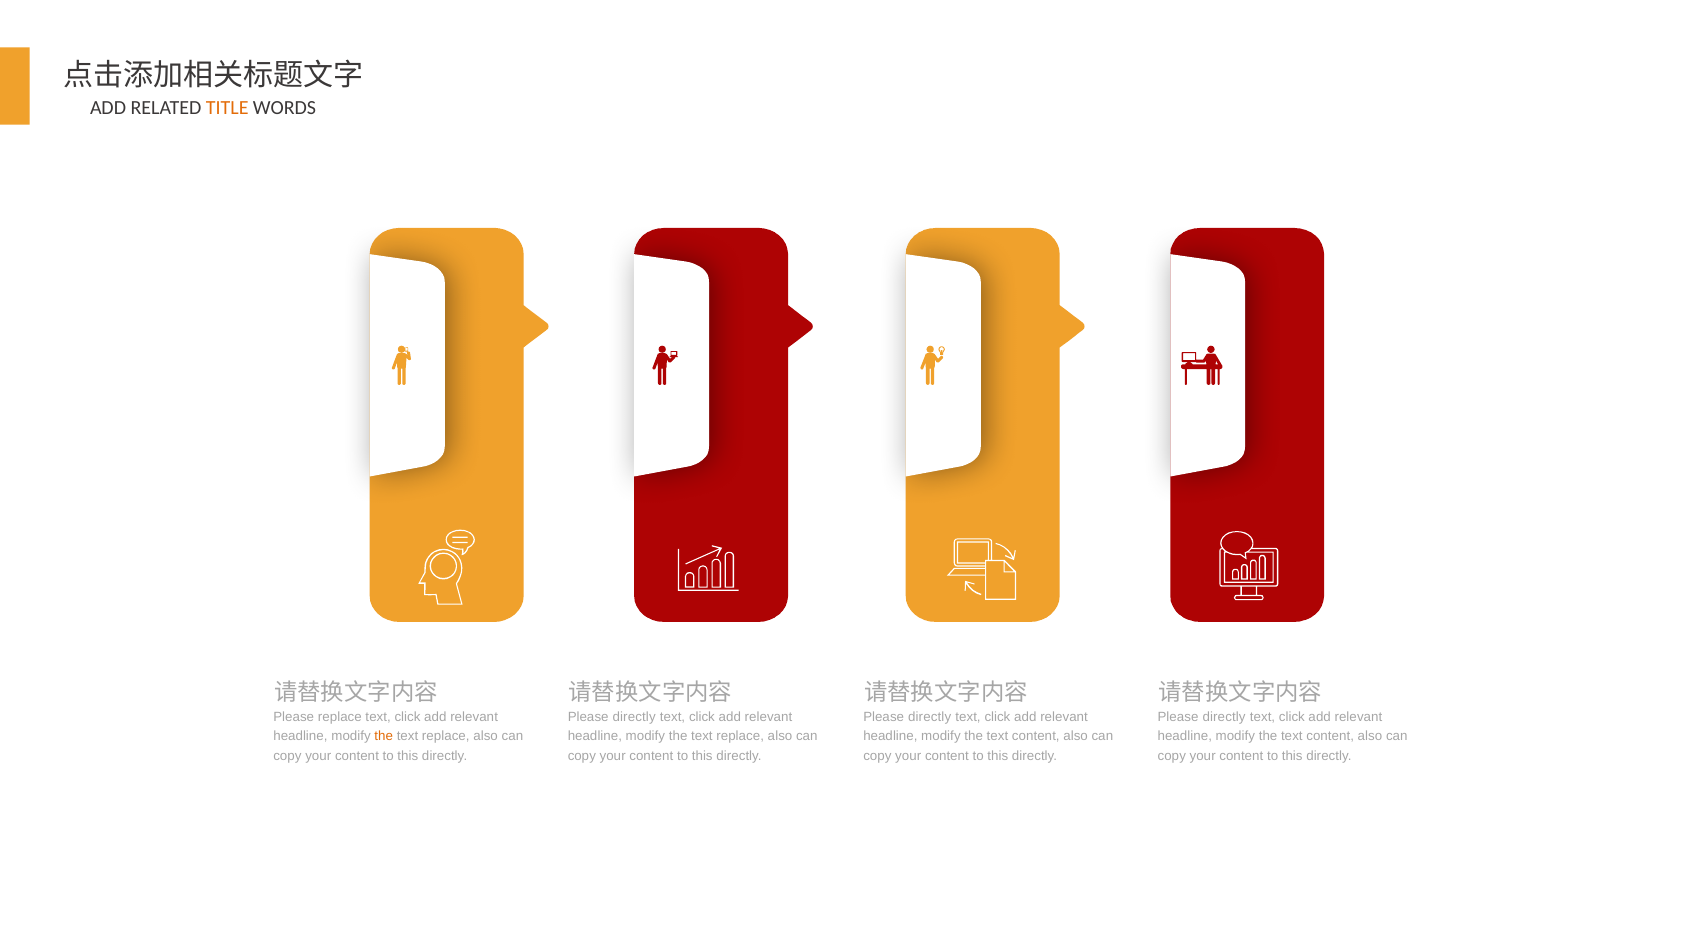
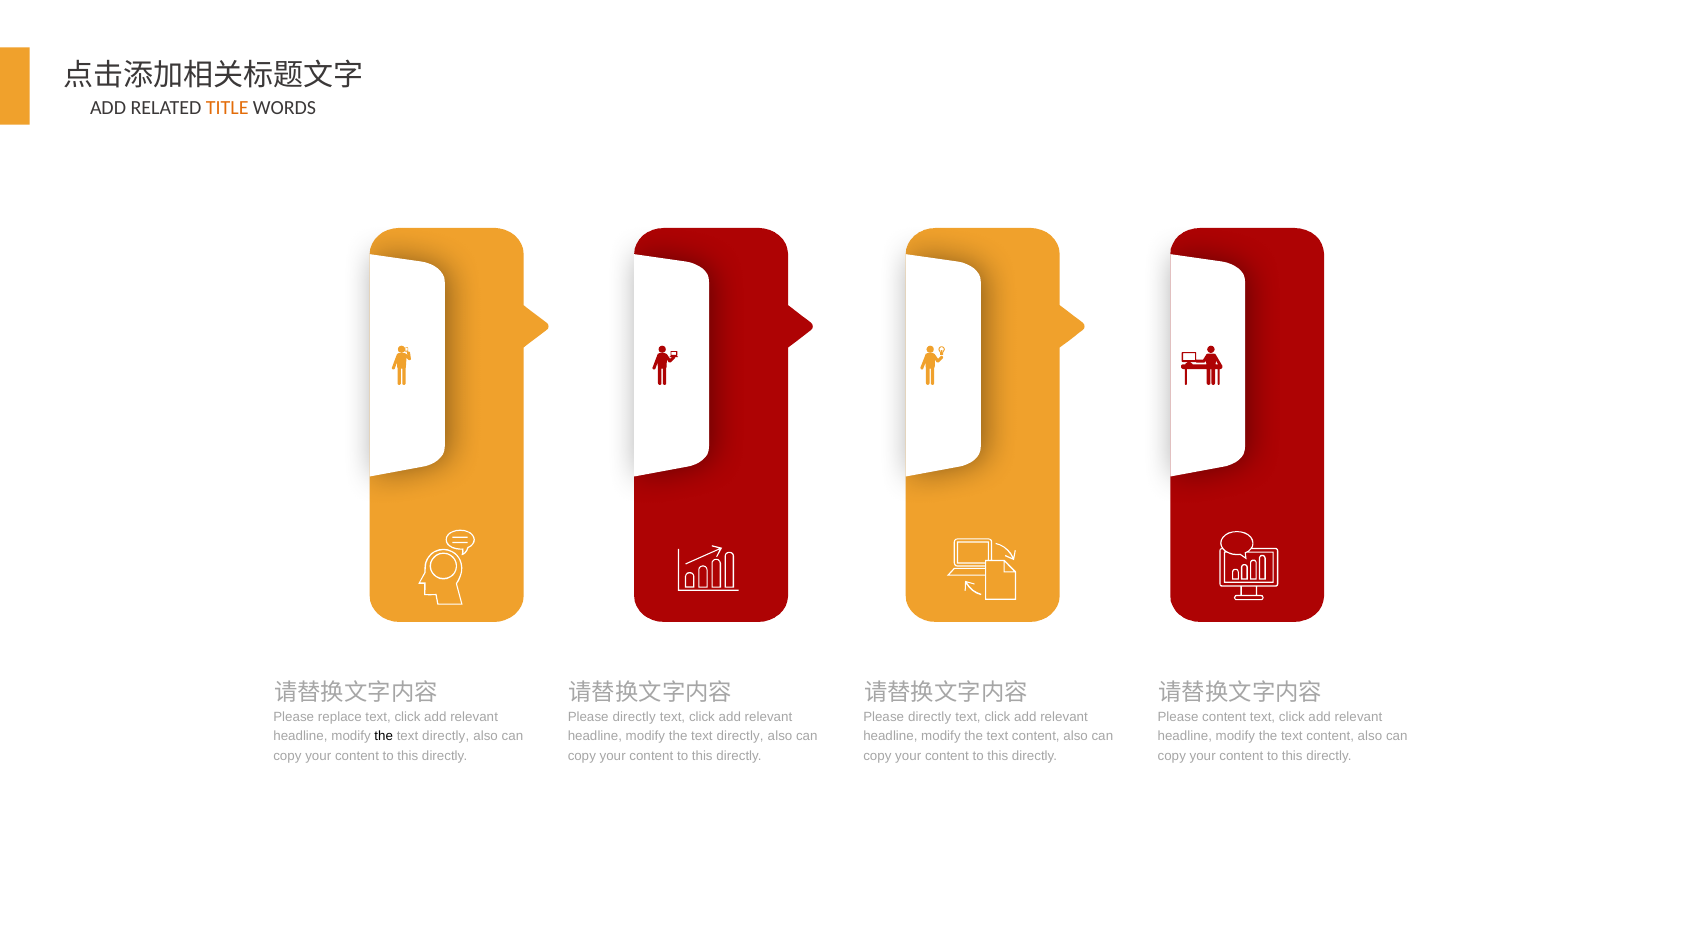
directly: directly -> content (1224, 717)
the colour: orange -> black (384, 736)
replace: replace -> directly (446, 736)
replace: replace -> directly (740, 736)
